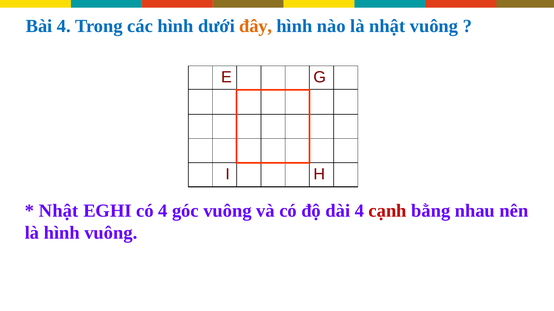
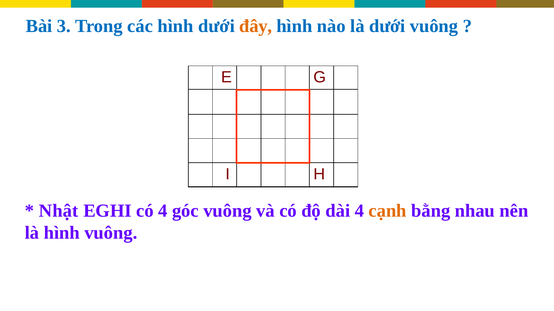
Bài 4: 4 -> 3 (64, 26)
là nhật: nhật -> dưới (387, 26)
cạnh colour: red -> orange (388, 211)
